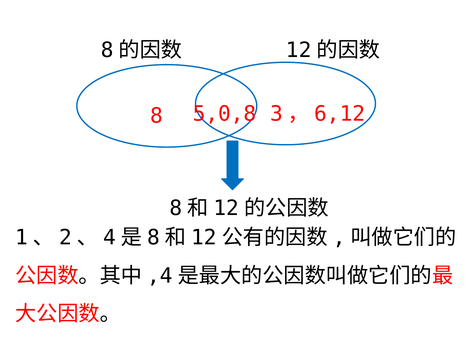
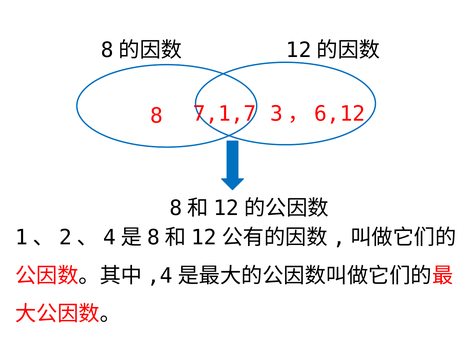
5,0,8: 5,0,8 -> 7,1,7 (225, 114)
